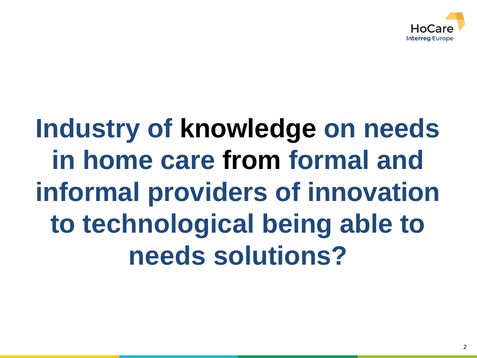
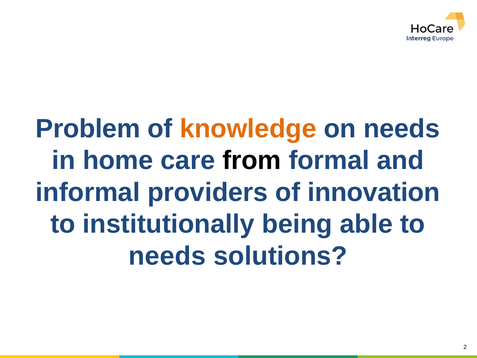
Industry: Industry -> Problem (88, 129)
knowledge colour: black -> orange (248, 129)
technological: technological -> institutionally (169, 224)
